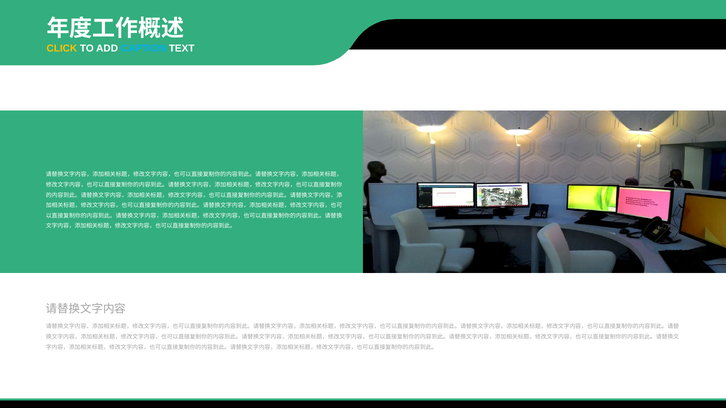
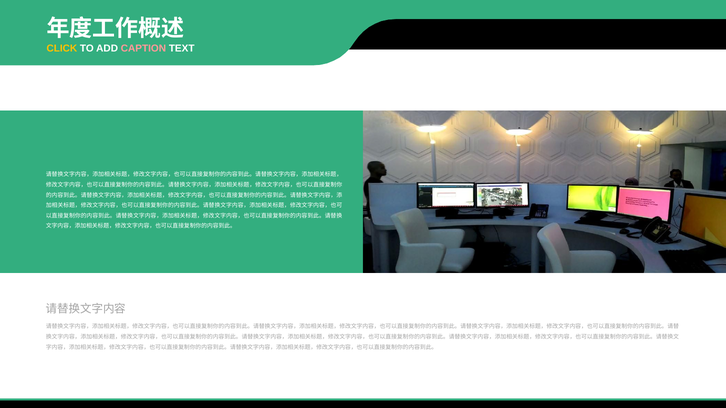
CAPTION colour: light blue -> pink (143, 49)
